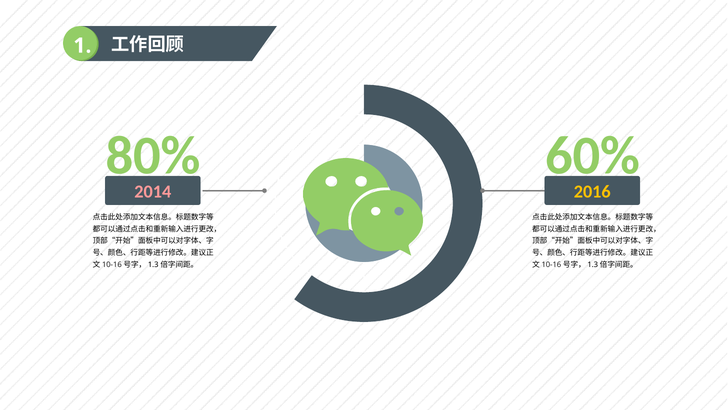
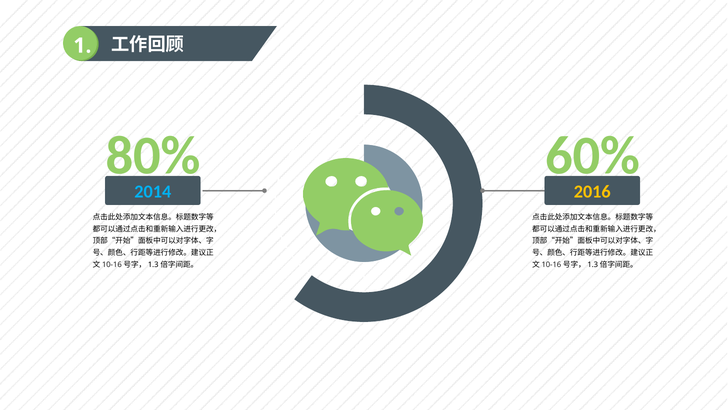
2014 colour: pink -> light blue (153, 191)
